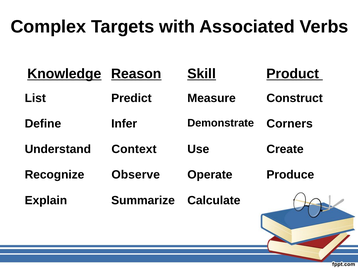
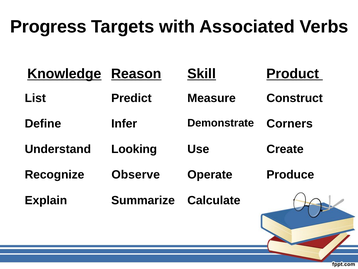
Complex: Complex -> Progress (48, 27)
Context: Context -> Looking (134, 149)
